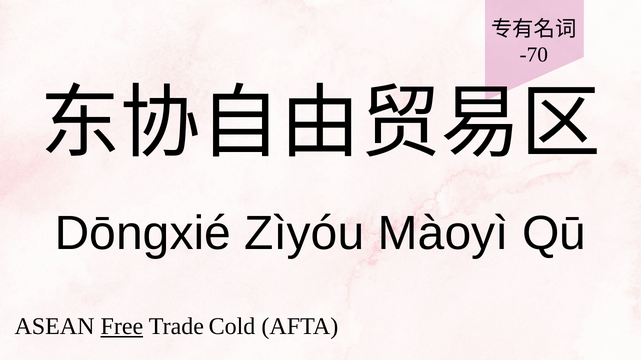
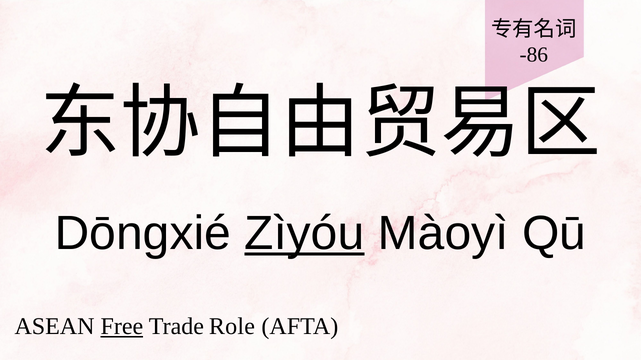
-70: -70 -> -86 (534, 55)
Zìyóu underline: none -> present (304, 234)
Cold: Cold -> Role (232, 327)
